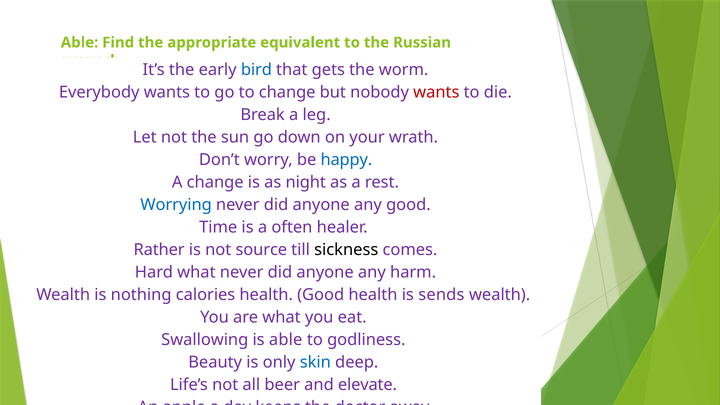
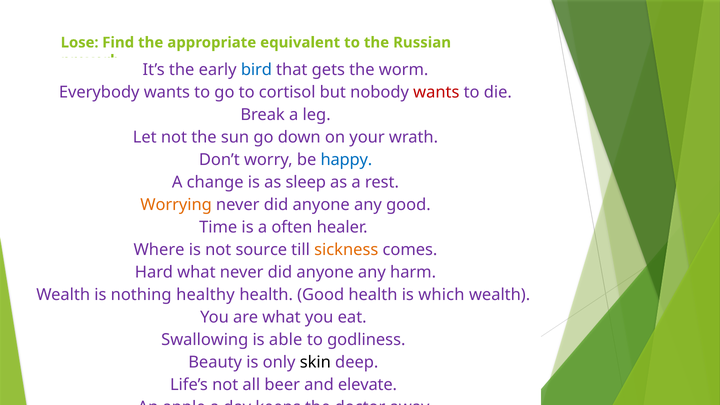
Able: Able -> Lose (80, 43)
to change: change -> cortisol (287, 92)
night: night -> sleep (306, 182)
Worrying colour: blue -> orange (176, 205)
Rather: Rather -> Where (159, 250)
sickness colour: black -> orange (346, 250)
calories: calories -> healthy (205, 295)
sends: sends -> which (441, 295)
skin colour: blue -> black (315, 362)
